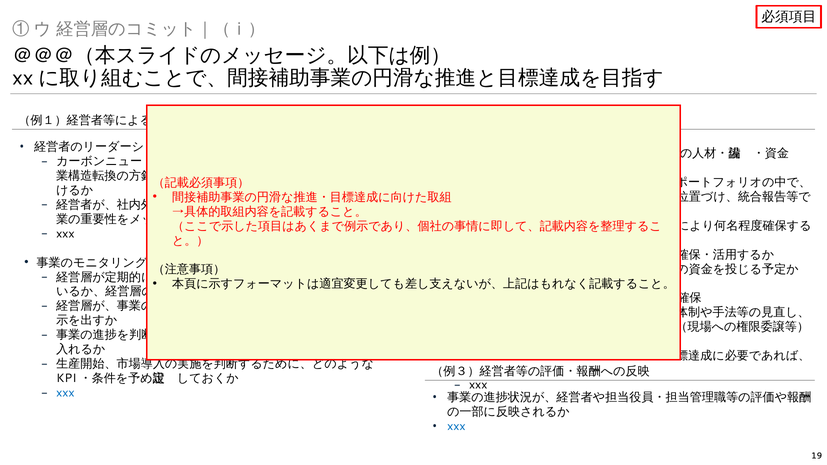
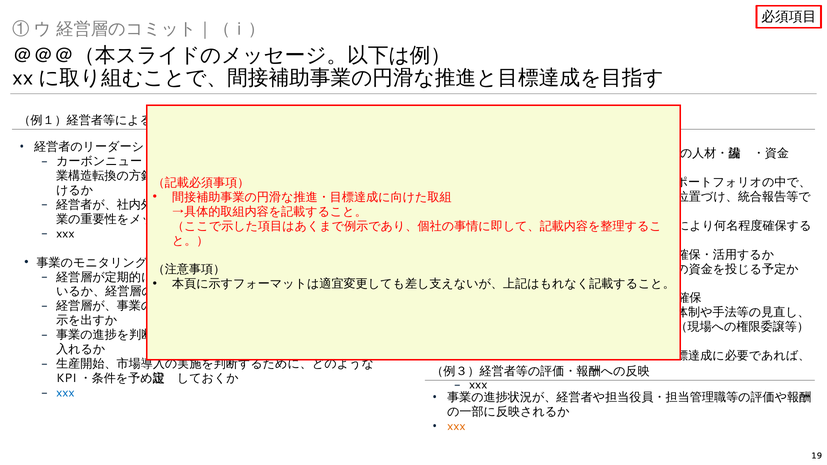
xxx colour: blue -> orange (456, 426)
